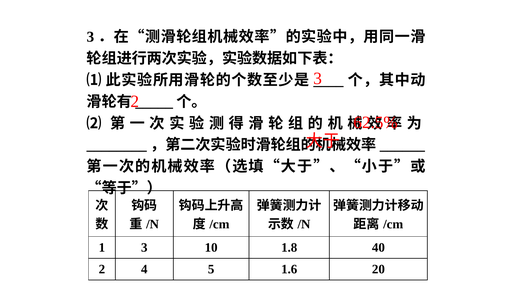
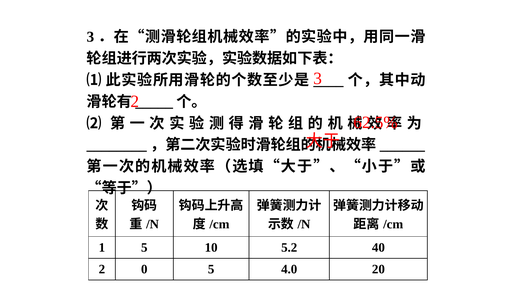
1 3: 3 -> 5 (144, 248)
1.8: 1.8 -> 5.2 (289, 248)
4: 4 -> 0 (144, 270)
1.6: 1.6 -> 4.0 (289, 270)
